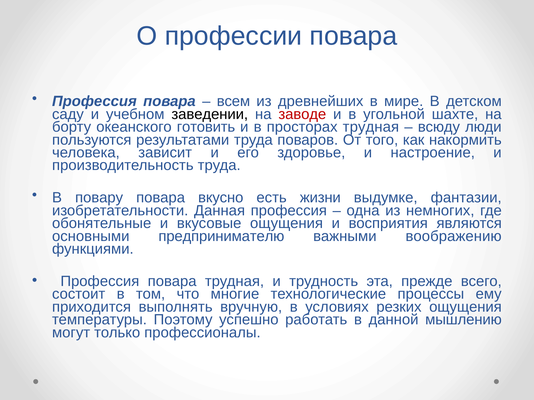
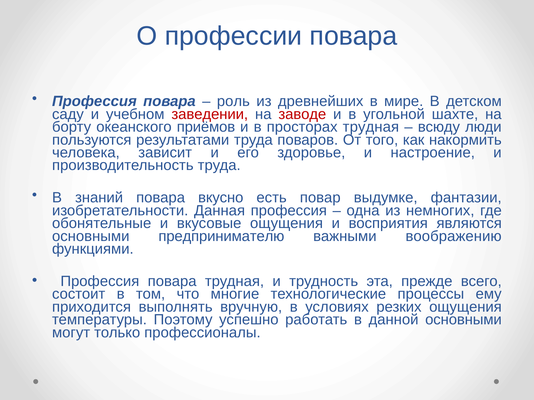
всем: всем -> роль (233, 101)
заведении colour: black -> red (210, 114)
готовить: готовить -> приёмов (206, 127)
повару: повару -> знаний (99, 198)
жизни: жизни -> повар (320, 198)
данной мышлению: мышлению -> основными (463, 320)
